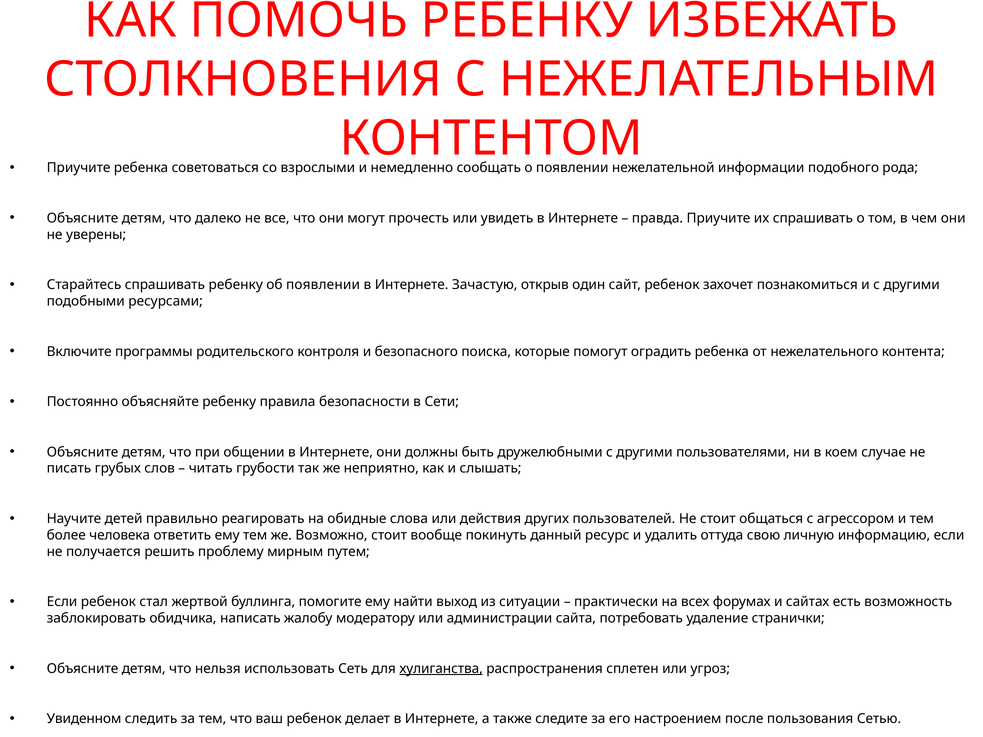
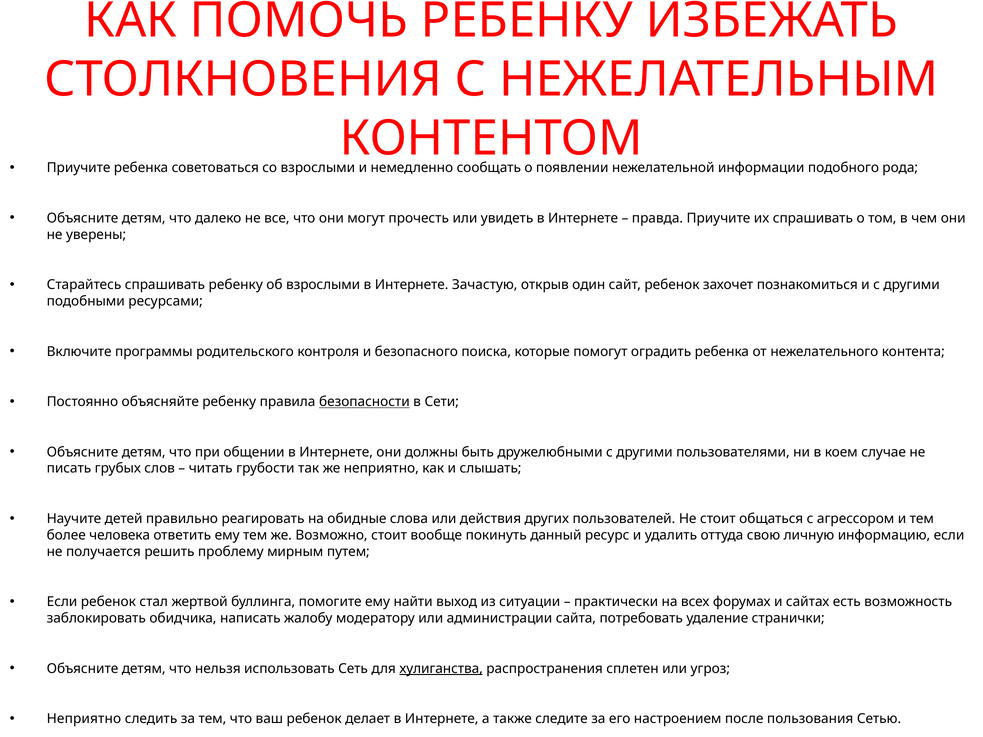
об появлении: появлении -> взрослыми (323, 285)
безопасности underline: none -> present (364, 402)
Увиденном: Увиденном -> Неприятно (84, 719)
